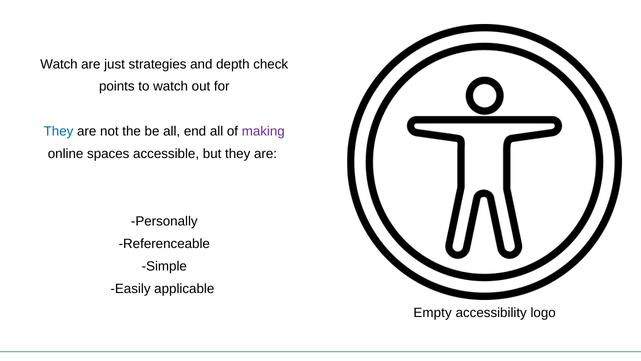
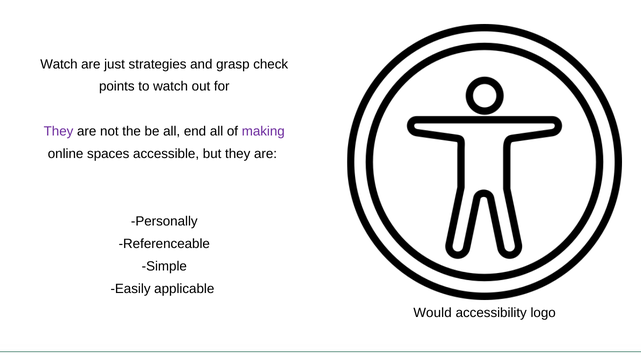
depth: depth -> grasp (233, 64)
They colour: blue -> purple (59, 131)
Empty: Empty -> Would (433, 312)
